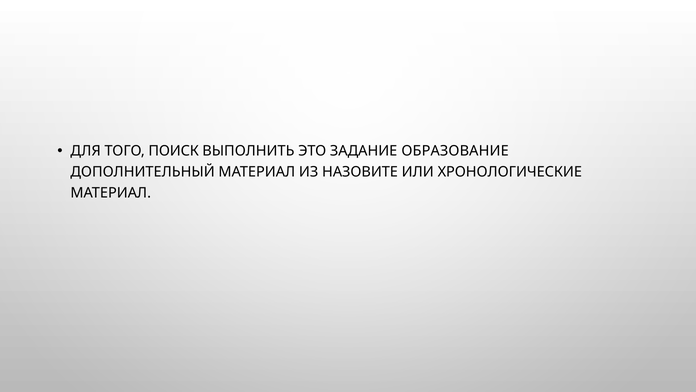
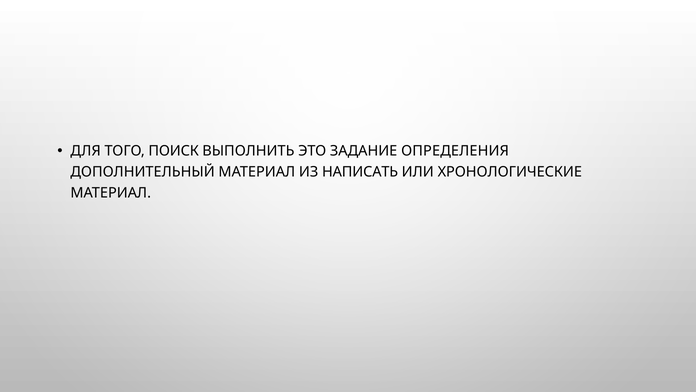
ОБРАЗОВАНИЕ: ОБРАЗОВАНИЕ -> ОПРЕДЕЛЕНИЯ (455, 151)
НАЗОВИТЕ: НАЗОВИТЕ -> НАПИСАТЬ (360, 172)
